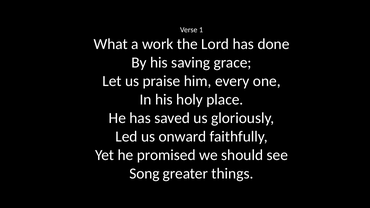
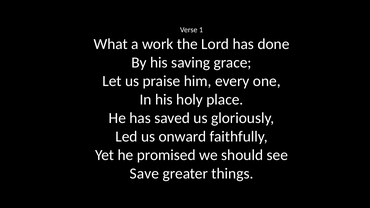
Song: Song -> Save (144, 174)
